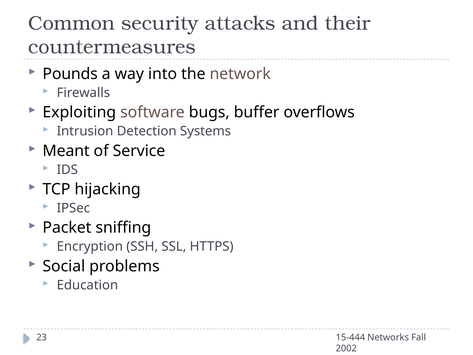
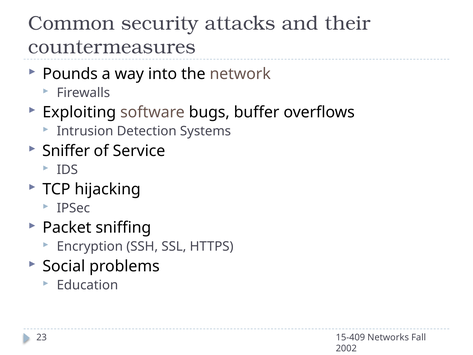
Meant: Meant -> Sniffer (66, 151)
15-444: 15-444 -> 15-409 (350, 337)
